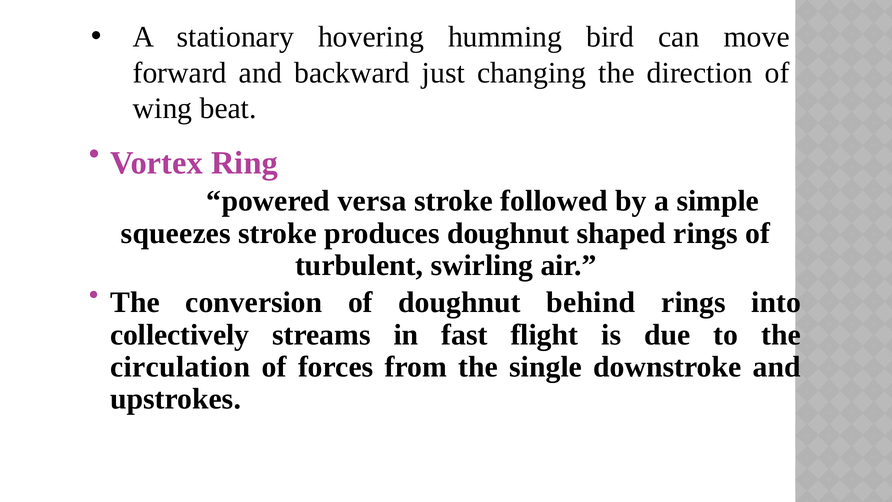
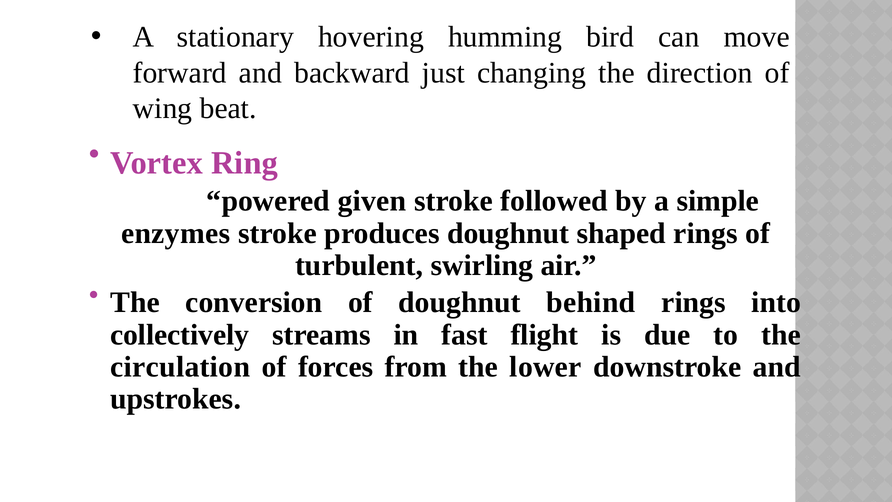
versa: versa -> given (372, 201)
squeezes: squeezes -> enzymes (176, 233)
single: single -> lower (546, 367)
